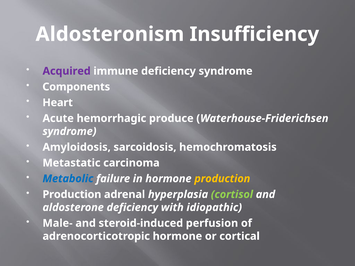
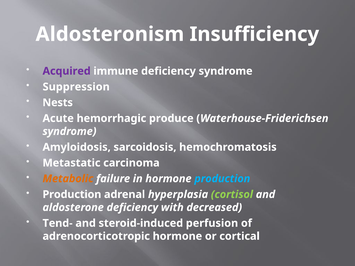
Components: Components -> Suppression (76, 87)
Heart: Heart -> Nests (58, 103)
Metabolic colour: blue -> orange (68, 179)
production colour: yellow -> light blue (222, 179)
idiopathic: idiopathic -> decreased (214, 208)
Male-: Male- -> Tend- (58, 223)
